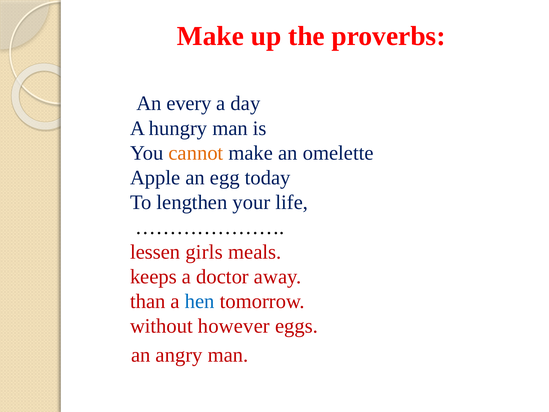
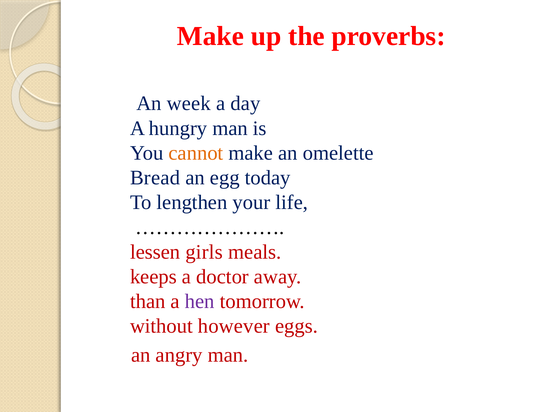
every: every -> week (189, 103)
Apple: Apple -> Bread (155, 178)
hen colour: blue -> purple (200, 301)
